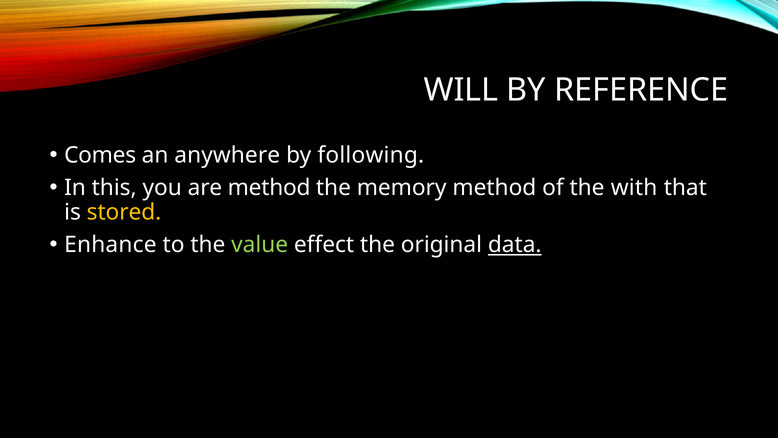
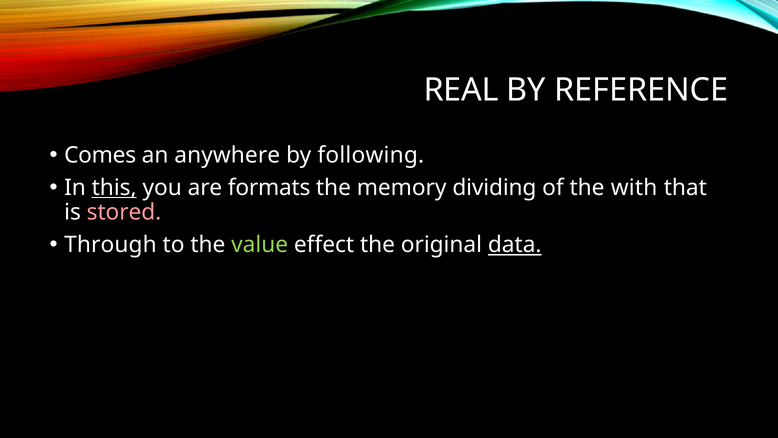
WILL: WILL -> REAL (461, 90)
this underline: none -> present (114, 188)
are method: method -> formats (269, 188)
memory method: method -> dividing (494, 188)
stored colour: yellow -> pink (124, 212)
Enhance: Enhance -> Through (110, 245)
